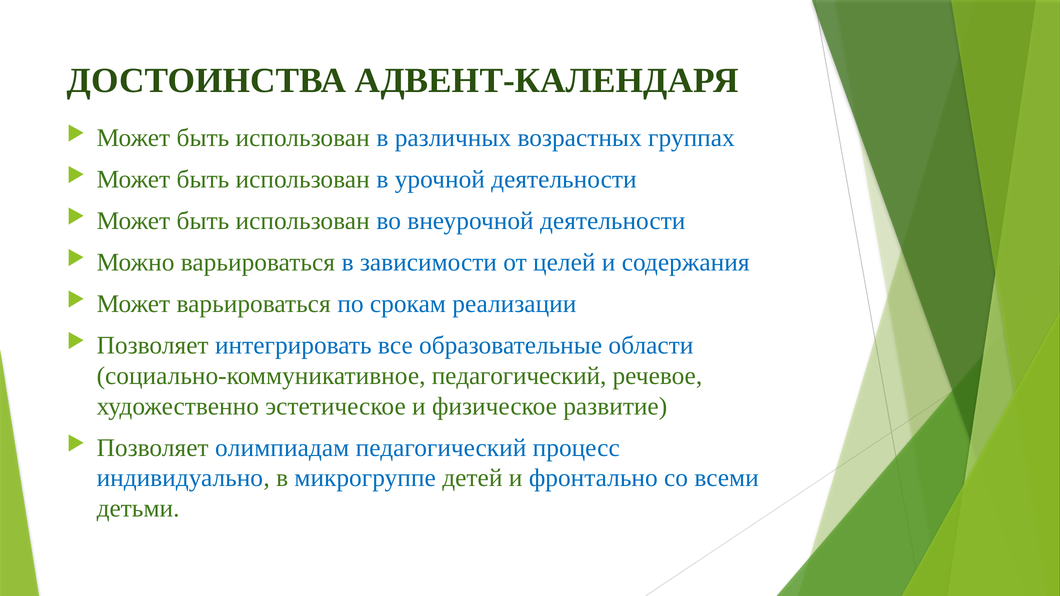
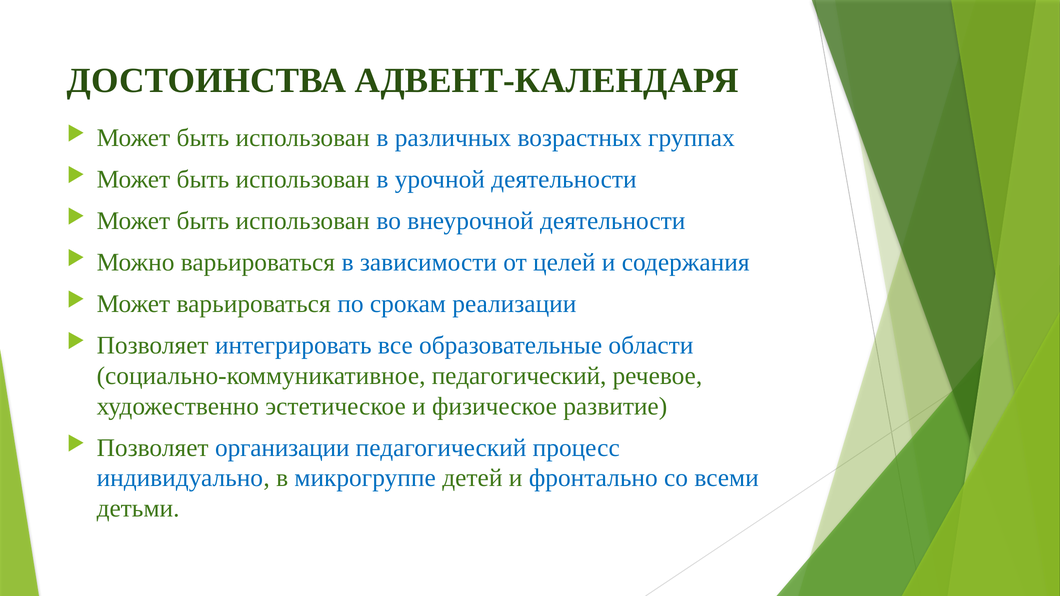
олимпиадам: олимпиадам -> организации (282, 448)
